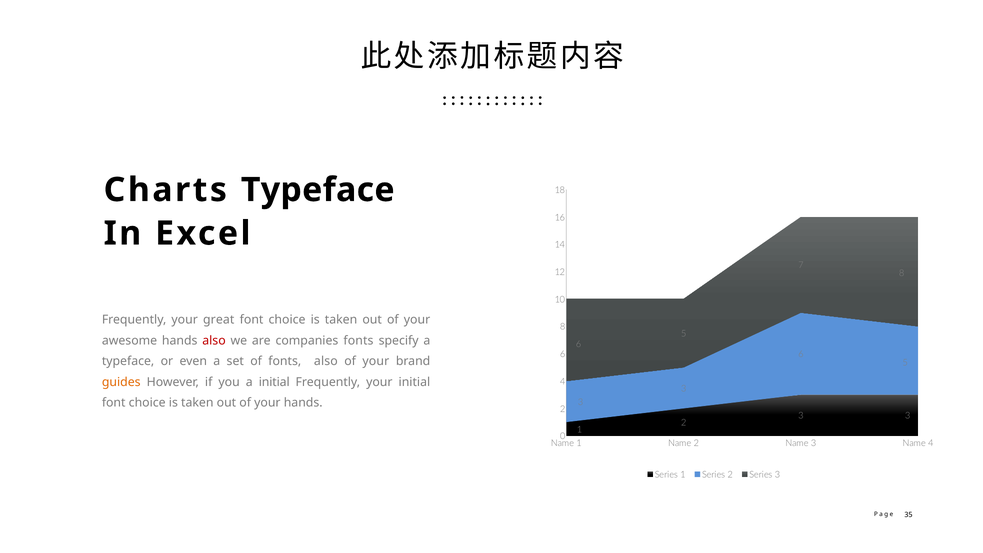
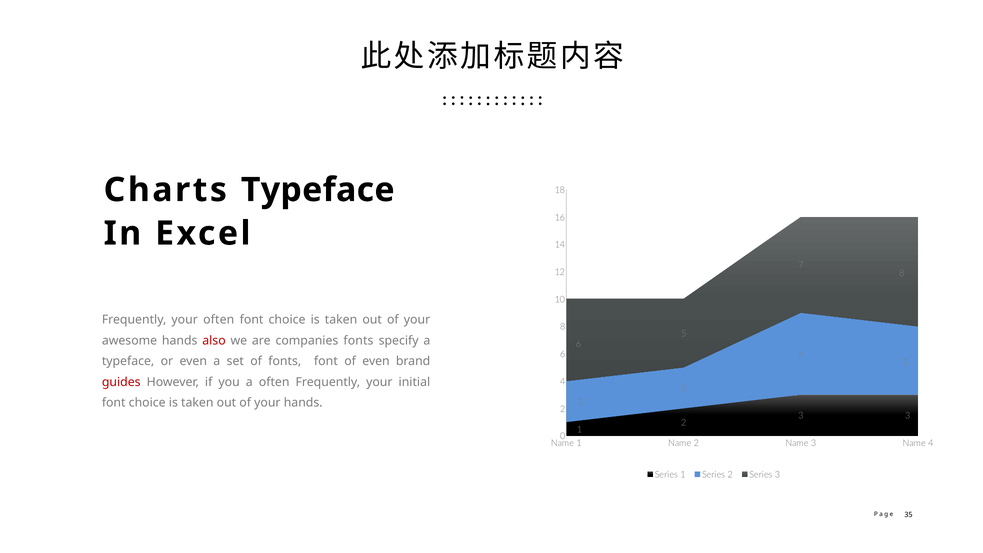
your great: great -> often (219, 320)
fonts also: also -> font (326, 361)
your: your -> even (376, 361)
guides colour: orange -> red (121, 382)
a initial: initial -> often (274, 382)
